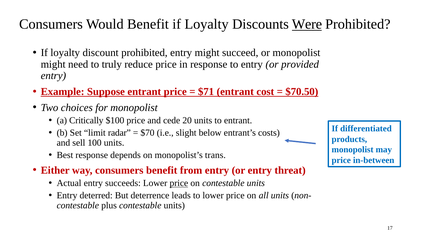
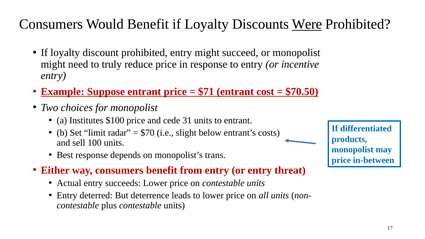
provided: provided -> incentive (300, 64)
Critically: Critically -> Institutes (86, 121)
20: 20 -> 31 (187, 121)
price underline: present -> none (179, 183)
